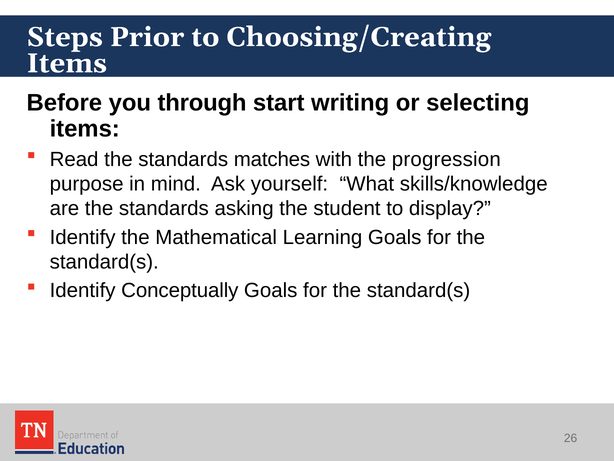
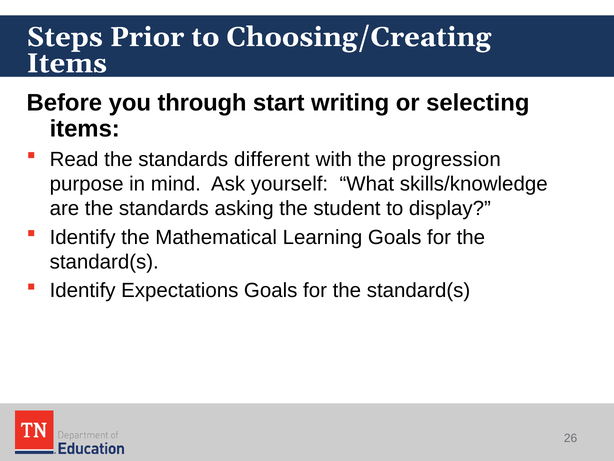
matches: matches -> different (272, 159)
Conceptually: Conceptually -> Expectations (180, 290)
